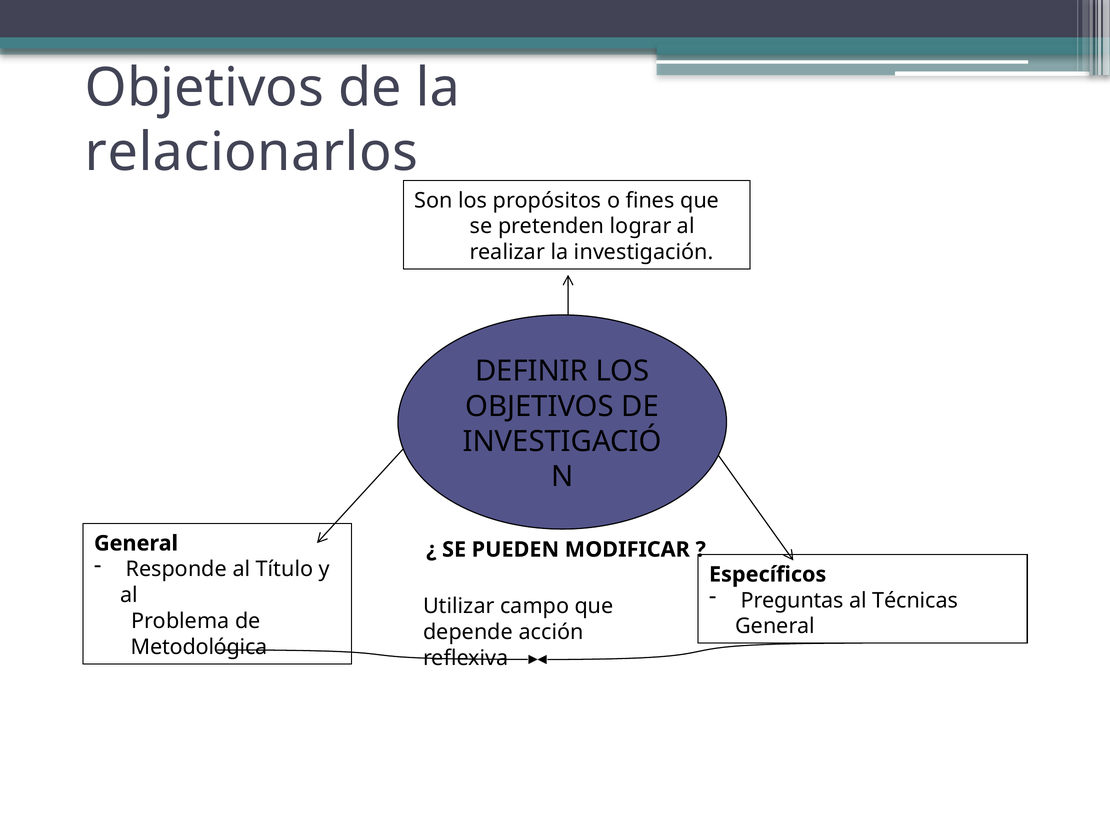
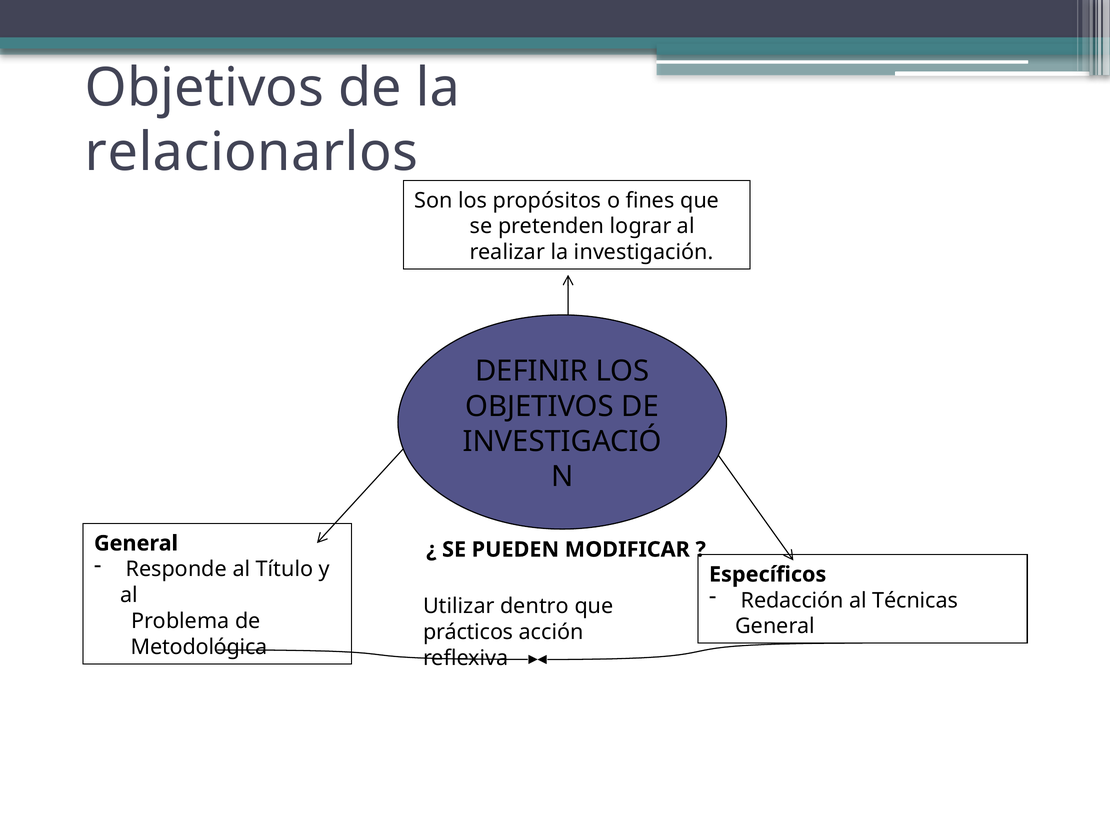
Preguntas: Preguntas -> Redacción (792, 601)
campo: campo -> dentro (535, 607)
depende: depende -> prácticos (468, 632)
